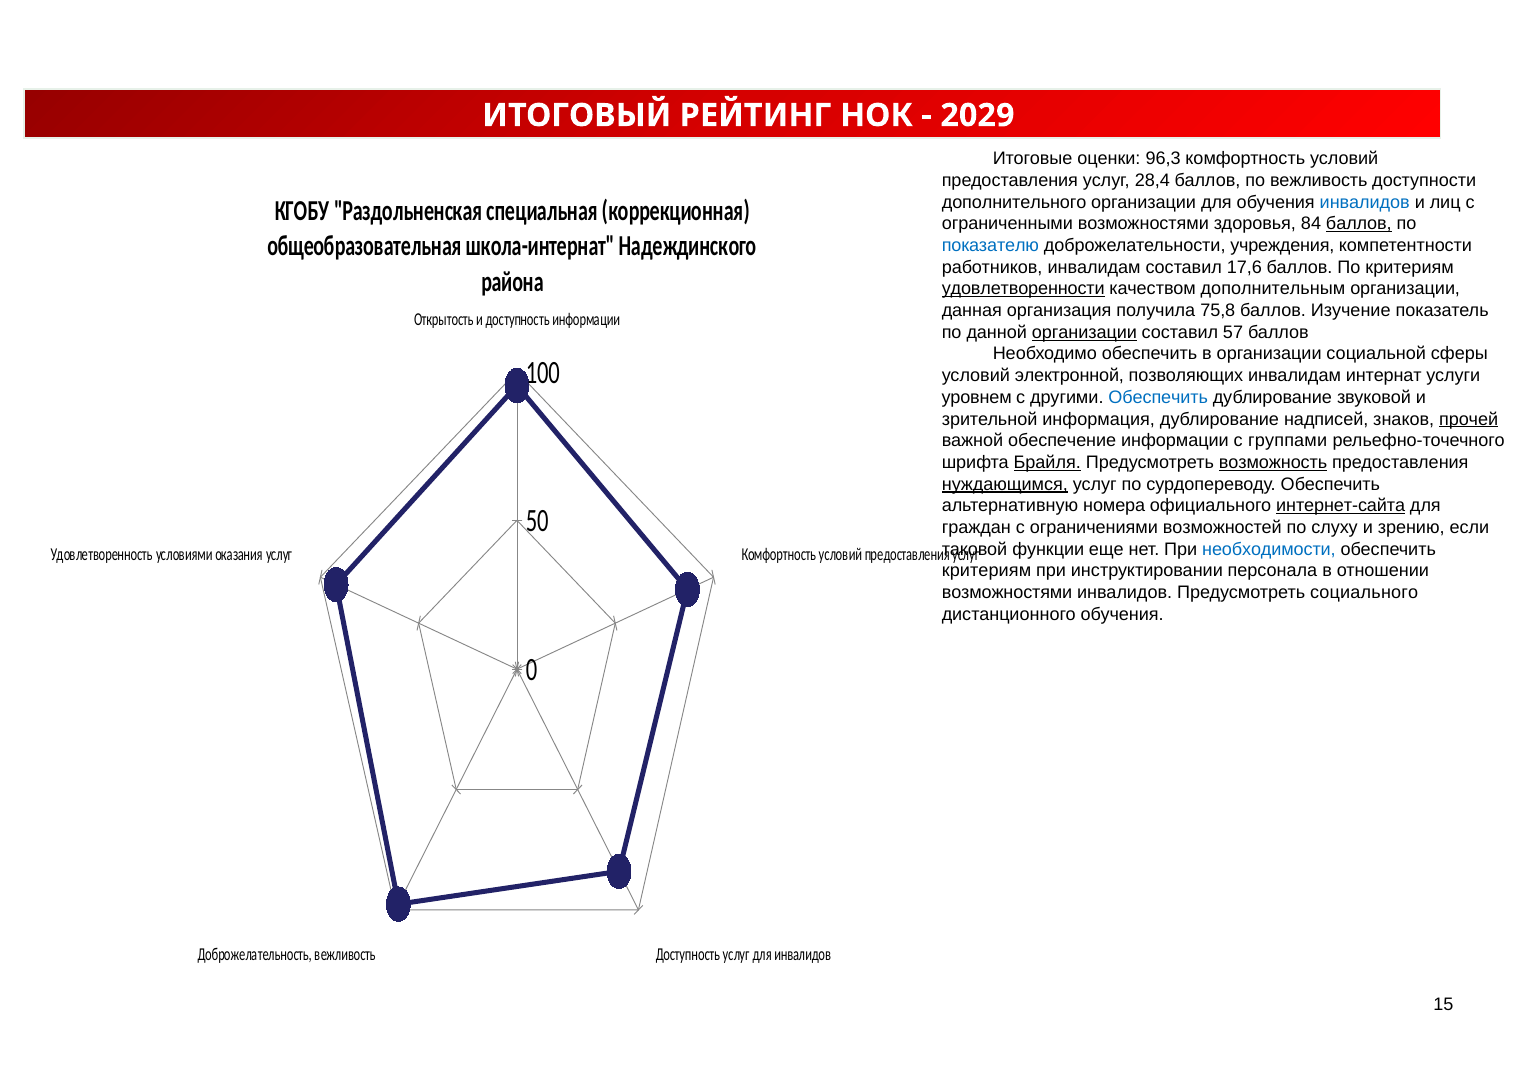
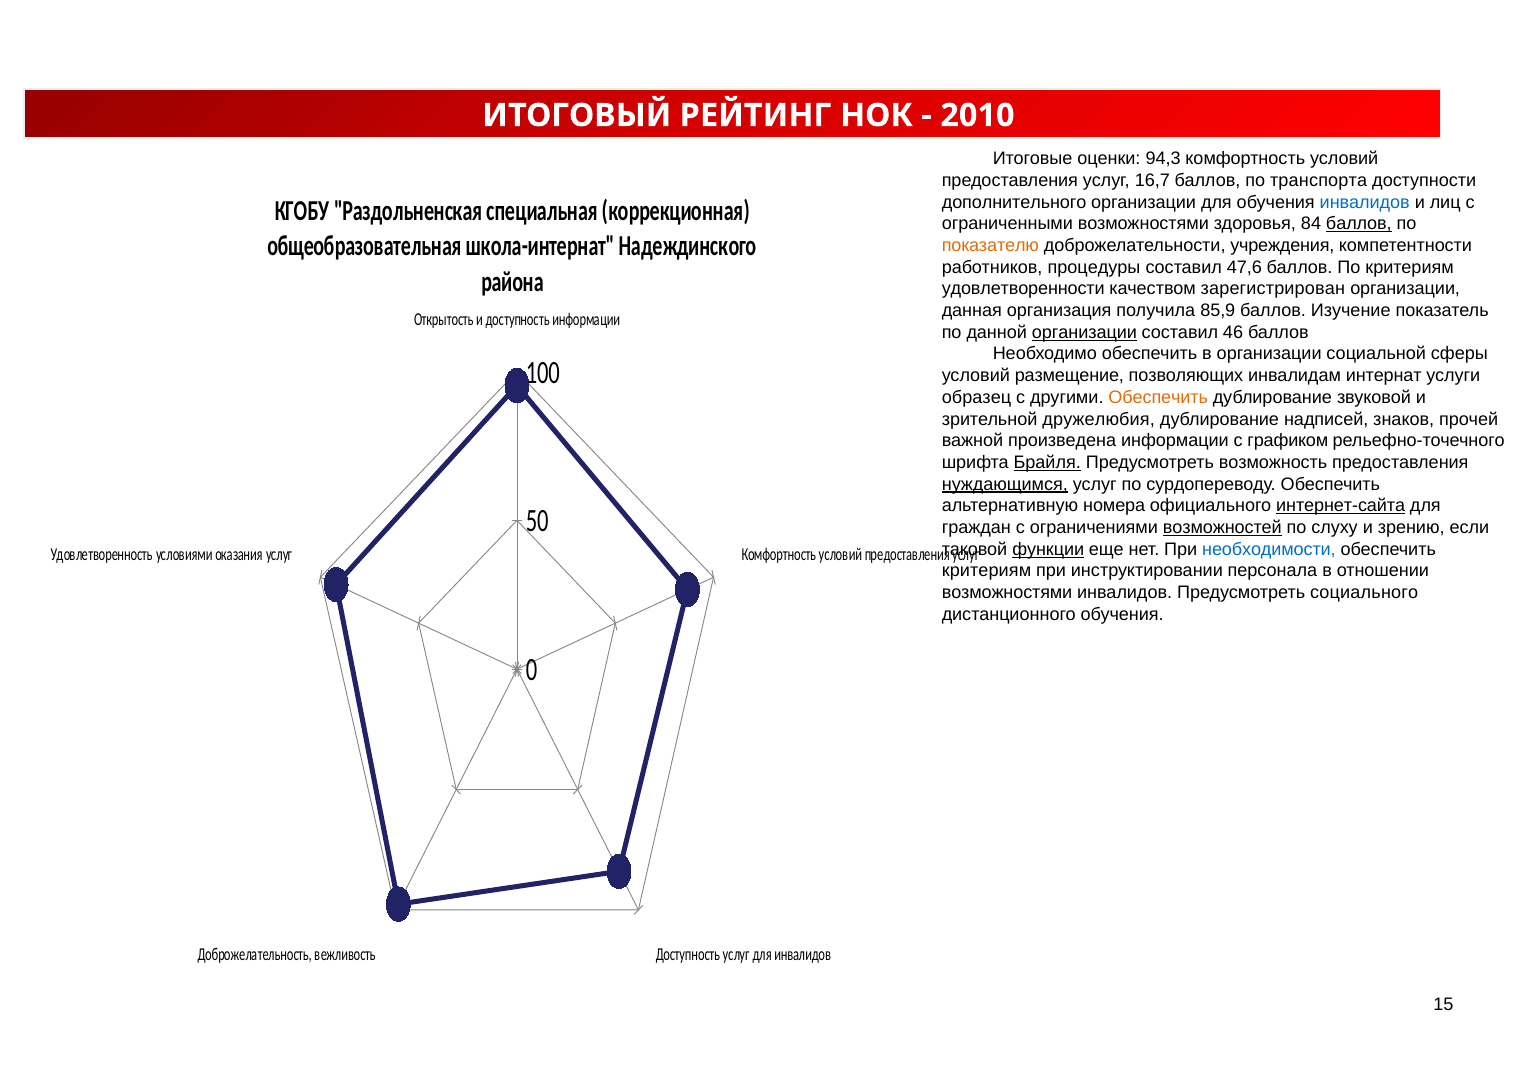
2029: 2029 -> 2010 (977, 115)
96,3: 96,3 -> 94,3 (1163, 159)
28,4: 28,4 -> 16,7 (1152, 180)
по вежливость: вежливость -> транспорта (1319, 180)
показателю colour: blue -> orange (990, 246)
работников инвалидам: инвалидам -> процедуры (1094, 267)
17,6: 17,6 -> 47,6 (1244, 267)
удовлетворенности underline: present -> none (1023, 289)
дополнительным: дополнительным -> зарегистрирован (1273, 289)
75,8: 75,8 -> 85,9 (1218, 311)
57: 57 -> 46 (1233, 332)
электронной: электронной -> размещение (1069, 376)
уровнем: уровнем -> образец (977, 398)
Обеспечить colour: blue -> orange (1158, 398)
информация: информация -> дружелюбия (1099, 419)
прочей underline: present -> none (1469, 419)
обеспечение: обеспечение -> произведена (1062, 441)
группами: группами -> графиком (1288, 441)
возможность underline: present -> none (1273, 463)
возможностей underline: none -> present (1222, 528)
функции underline: none -> present (1048, 550)
